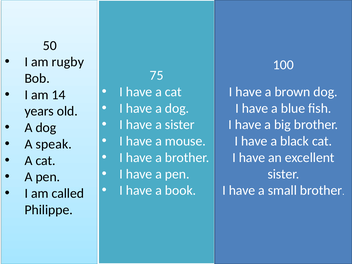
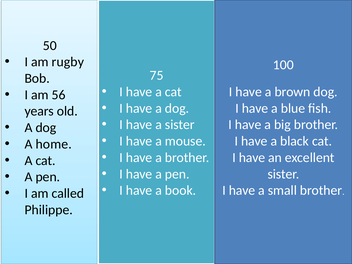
14: 14 -> 56 (59, 95)
speak: speak -> home (54, 144)
